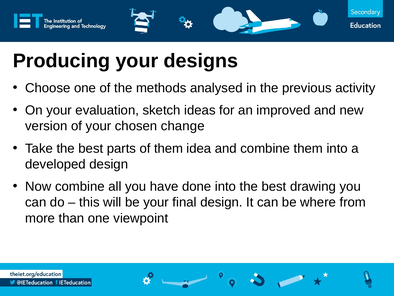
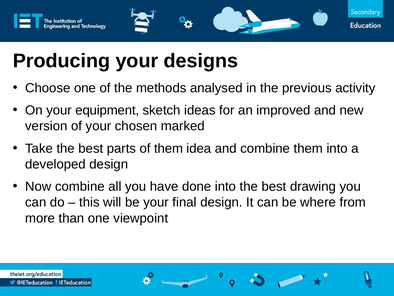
evaluation: evaluation -> equipment (107, 110)
change: change -> marked (183, 126)
